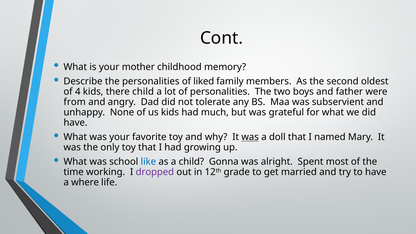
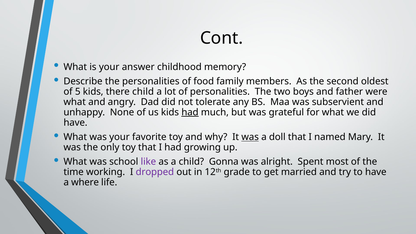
mother: mother -> answer (138, 67)
liked: liked -> food (204, 81)
4: 4 -> 5 (78, 92)
from: from -> what (75, 102)
had underline: none -> present (190, 112)
like colour: blue -> purple (148, 162)
